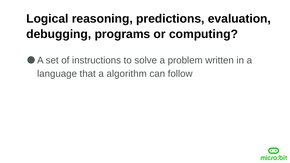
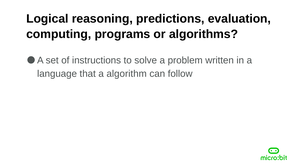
debugging: debugging -> computing (59, 34)
computing: computing -> algorithms (204, 34)
